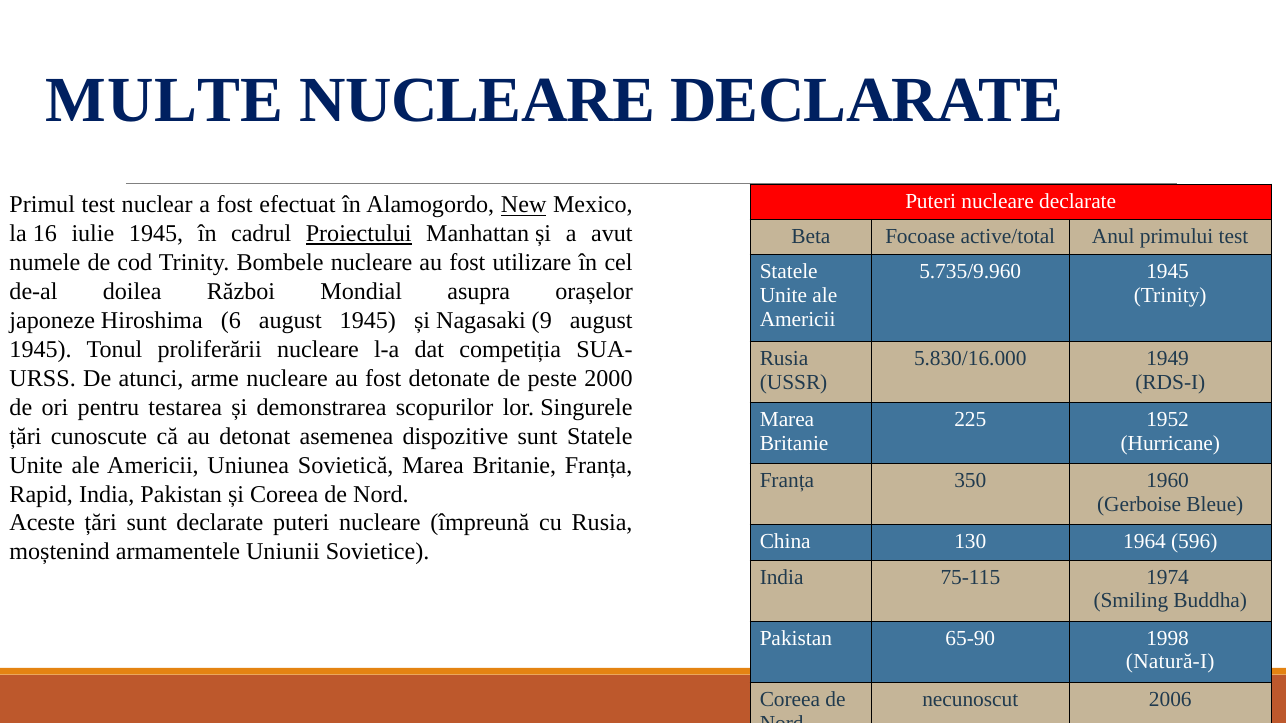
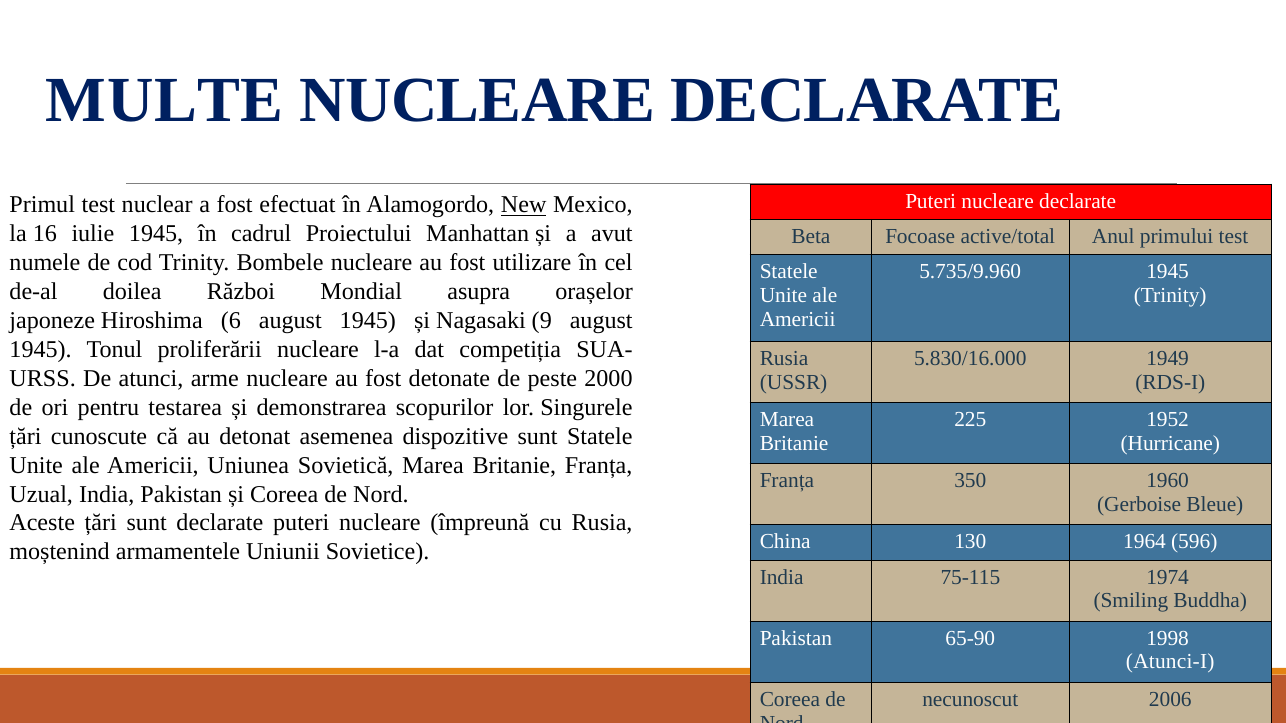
Proiectului underline: present -> none (359, 234)
Rapid: Rapid -> Uzual (41, 494)
Natură-I: Natură-I -> Atunci-I (1170, 662)
